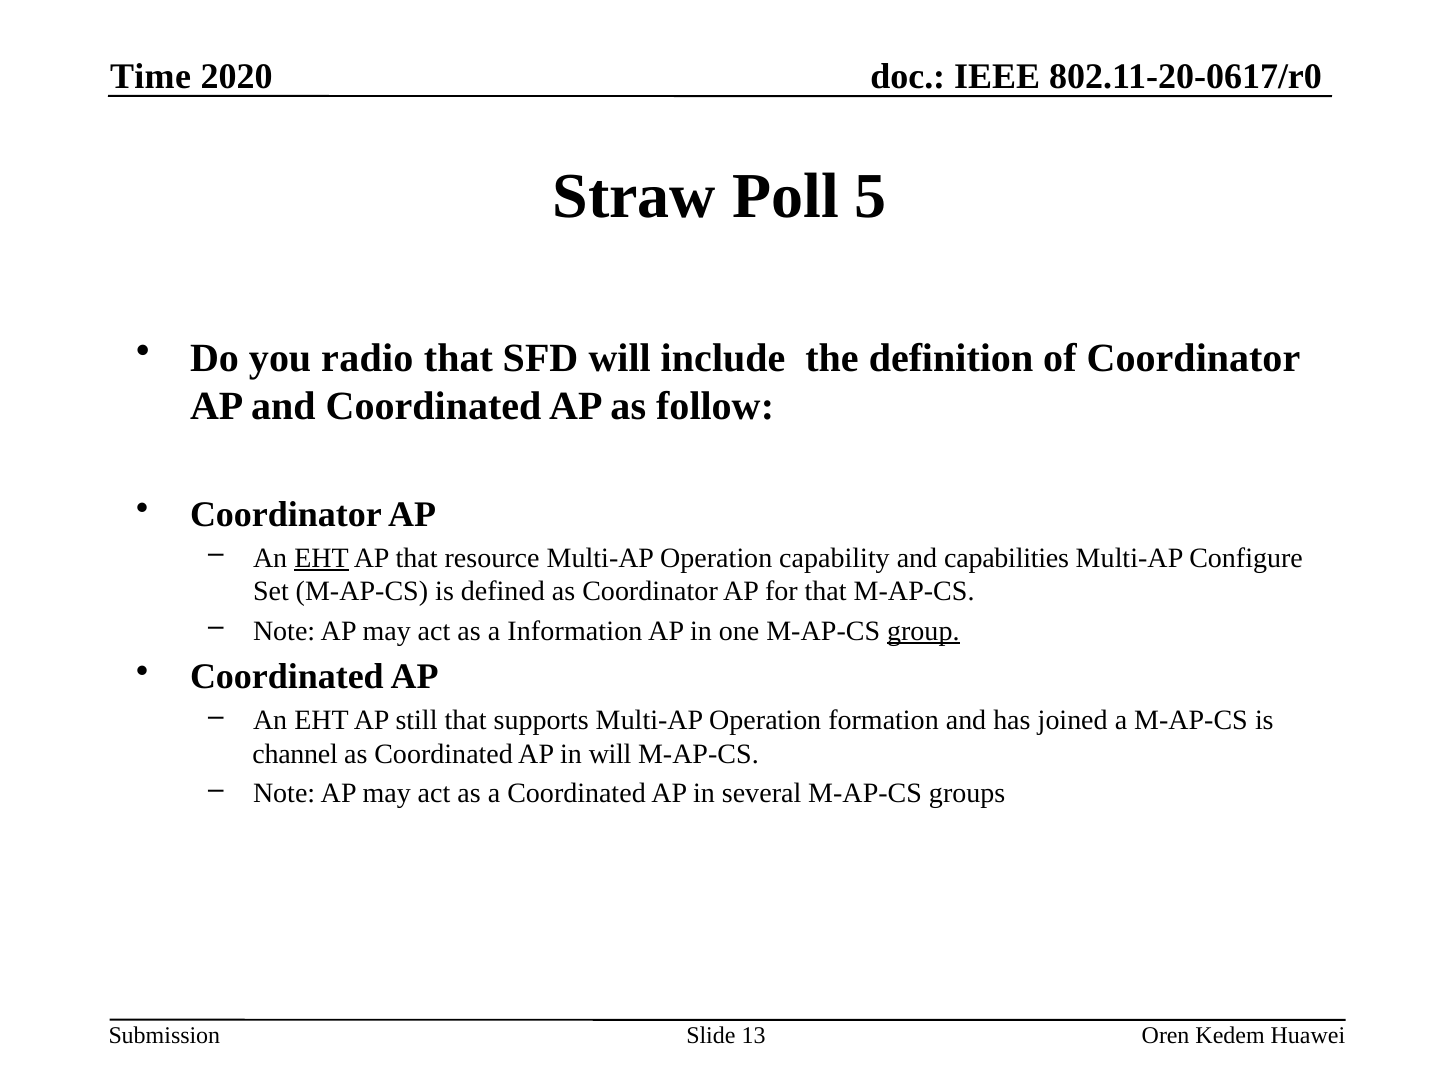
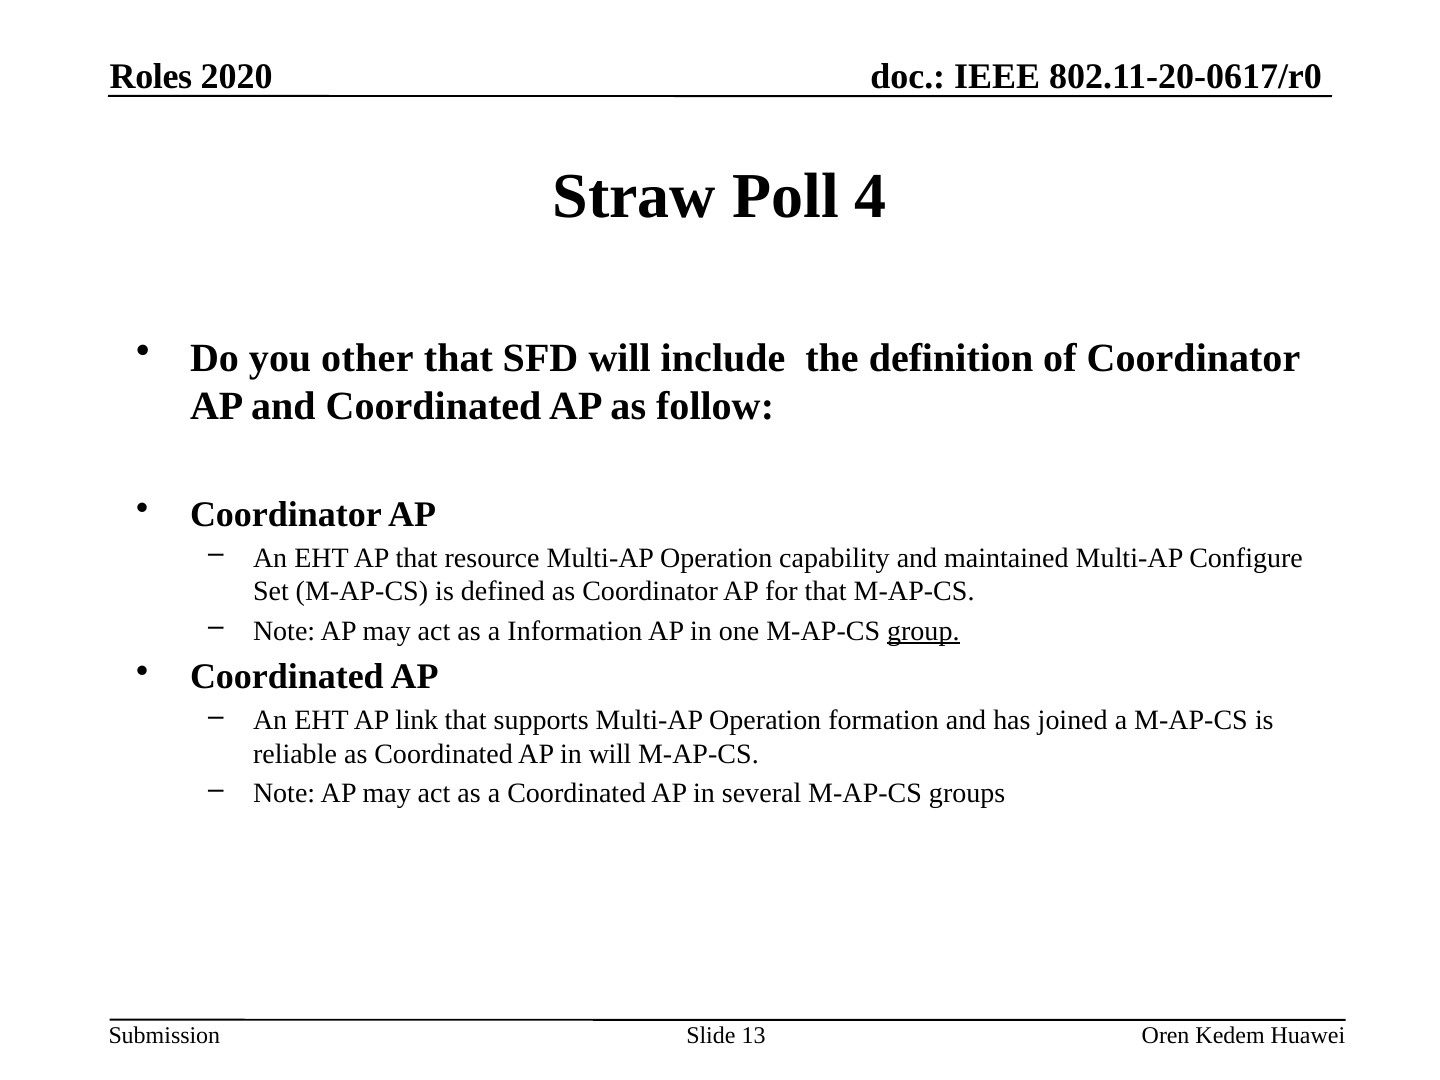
Time: Time -> Roles (151, 77)
5: 5 -> 4 (871, 196)
radio: radio -> other (367, 358)
EHT underline: present -> none (322, 558)
capabilities: capabilities -> maintained (1006, 558)
still: still -> link (417, 721)
channel: channel -> reliable (295, 754)
